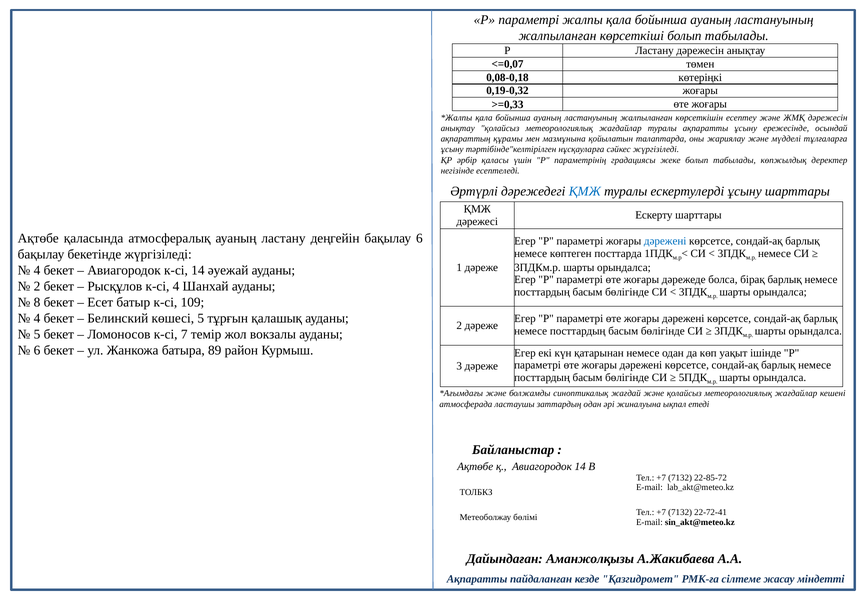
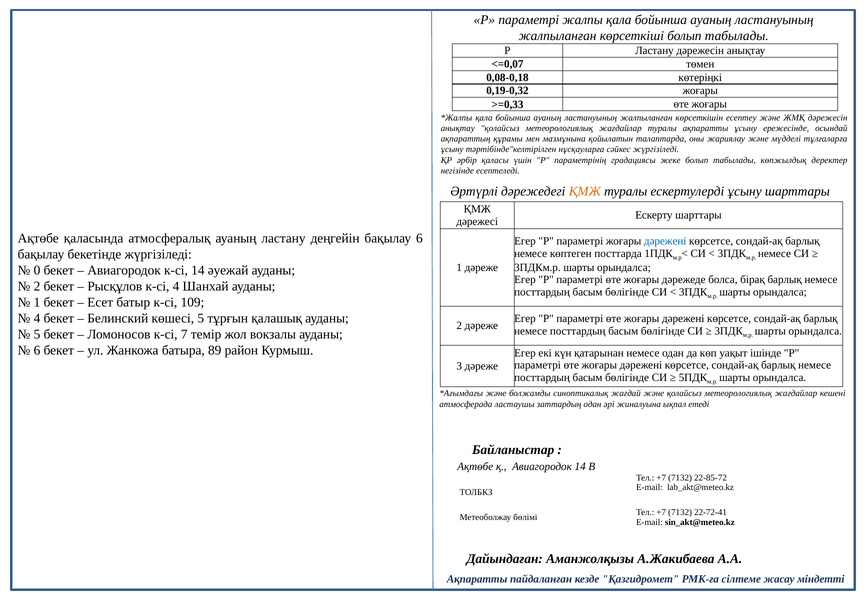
ҚМЖ colour: blue -> orange (585, 191)
4: 4 -> 0 (37, 270)
8: 8 -> 1 (37, 302)
